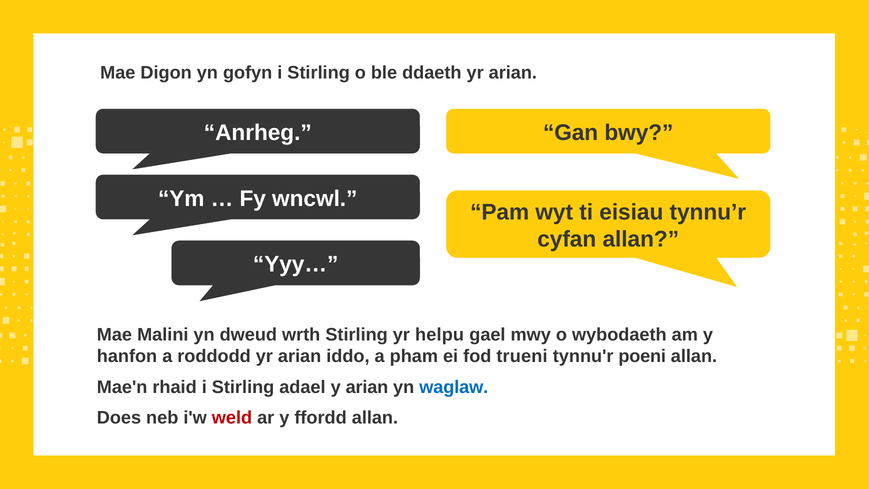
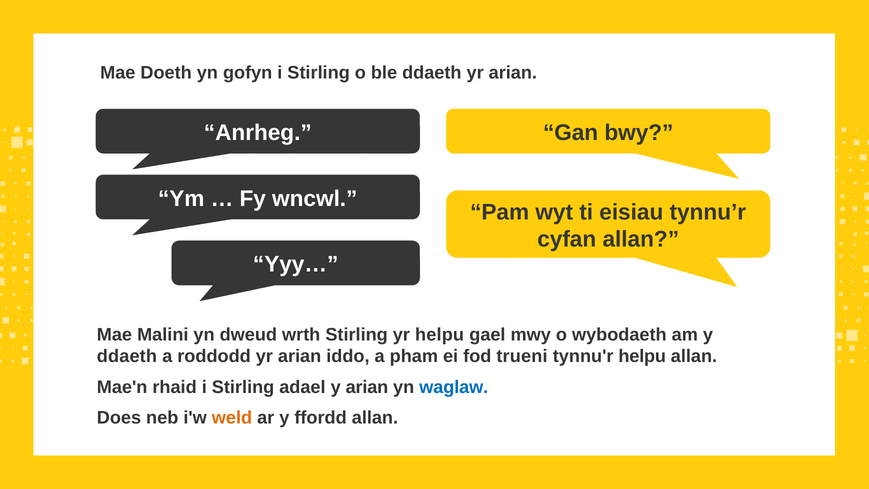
Digon: Digon -> Doeth (166, 73)
hanfon: hanfon -> ddaeth (127, 356)
tynnu'r poeni: poeni -> helpu (642, 356)
weld colour: red -> orange (232, 418)
